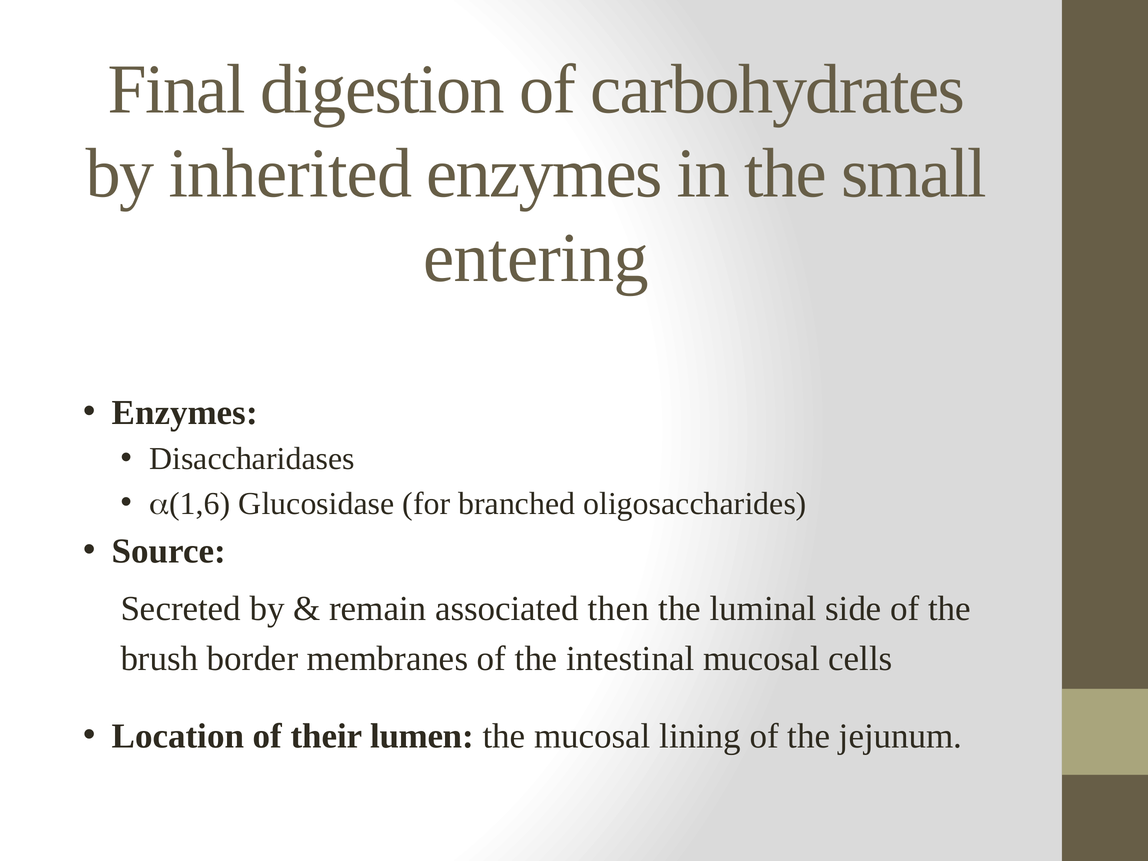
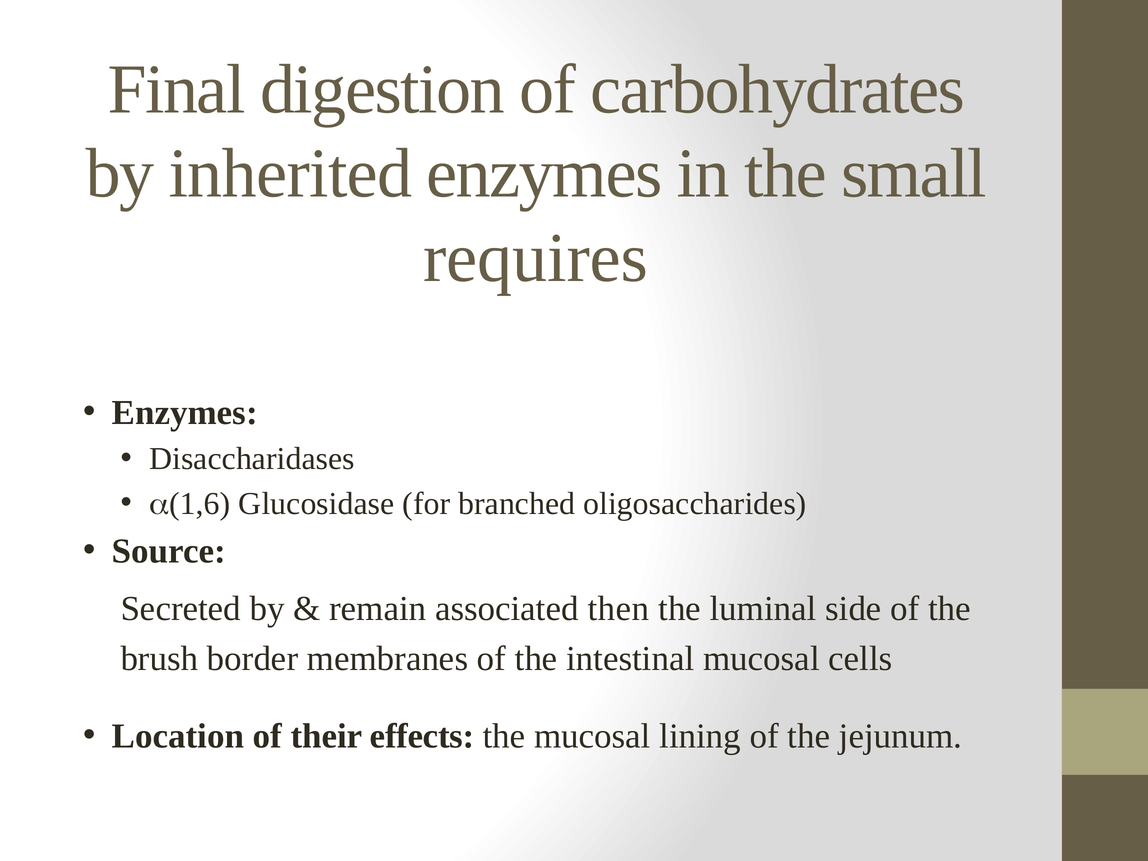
entering: entering -> requires (536, 258)
lumen: lumen -> effects (422, 736)
